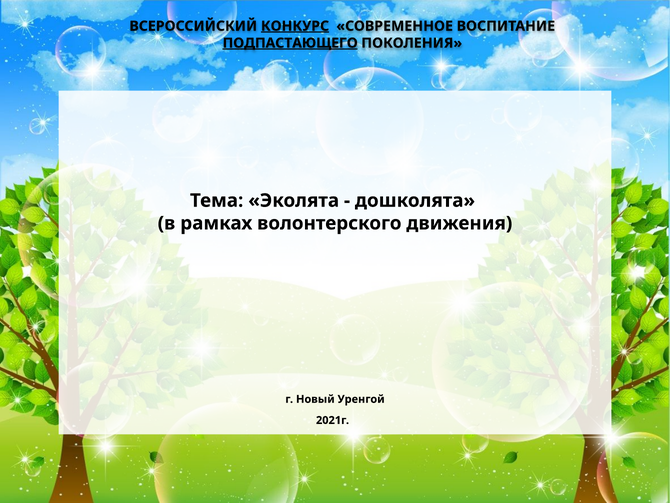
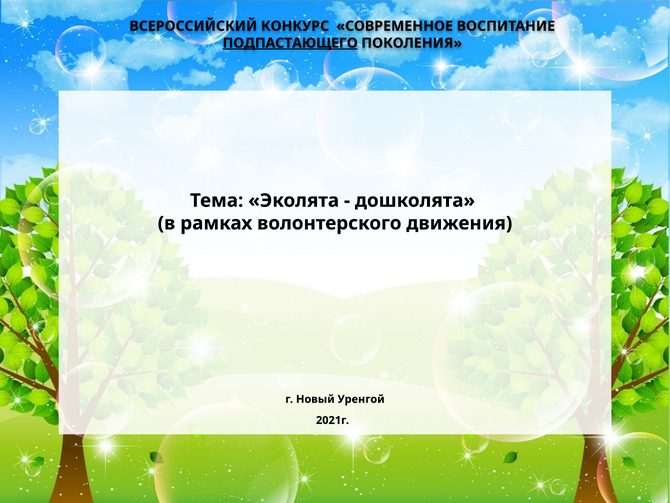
КОНКУРС underline: present -> none (295, 26)
